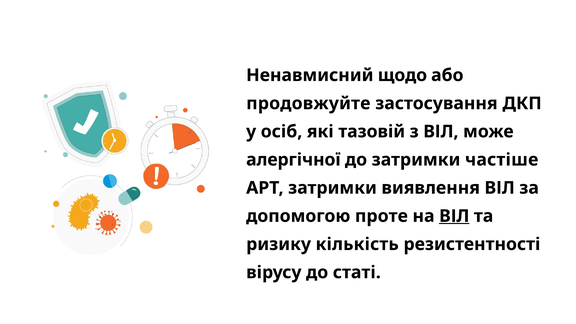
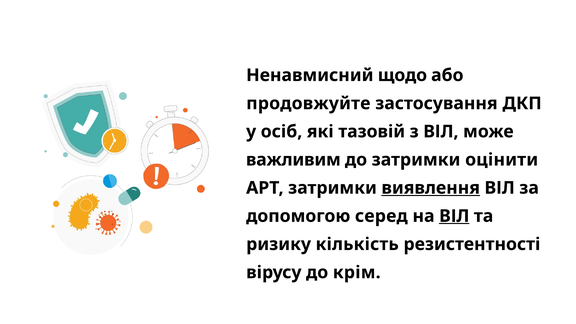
алергічної: алергічної -> важливим (293, 160)
частіше: частіше -> оцінити (502, 160)
виявлення underline: none -> present (431, 188)
проте: проте -> серед (381, 216)
статі: статі -> крім (357, 272)
